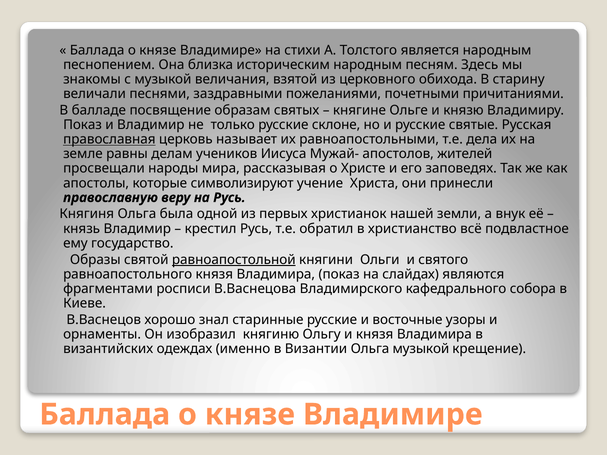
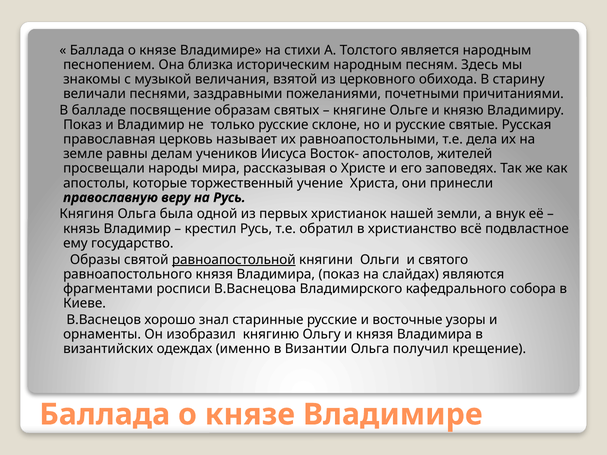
православная underline: present -> none (109, 140)
Мужай-: Мужай- -> Восток- (334, 154)
символизируют: символизируют -> торжественный (242, 183)
Ольга музыкой: музыкой -> получил (421, 349)
